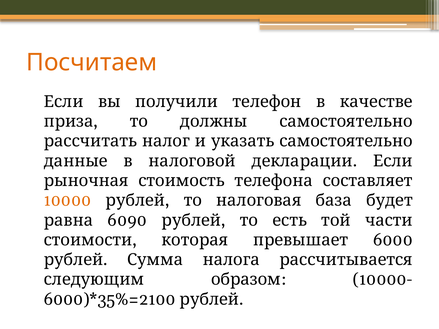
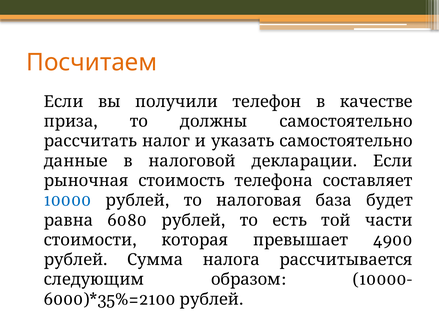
10000 colour: orange -> blue (68, 201)
6090: 6090 -> 6080 (127, 220)
6000: 6000 -> 4900 (393, 240)
